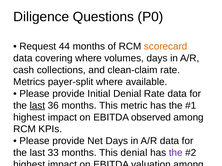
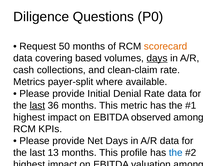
44: 44 -> 50 (64, 47)
covering where: where -> based (89, 58)
days underline: none -> present (157, 58)
33: 33 -> 13 (53, 153)
This denial: denial -> profile (134, 153)
the colour: purple -> blue (176, 153)
